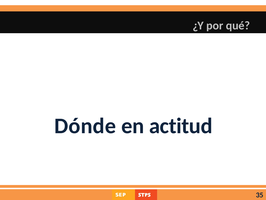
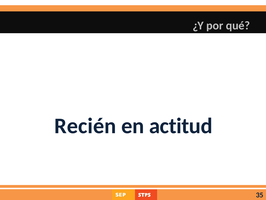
Dónde: Dónde -> Recién (85, 126)
